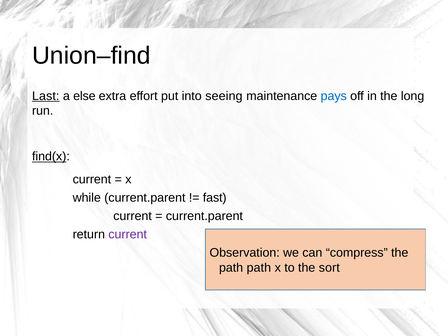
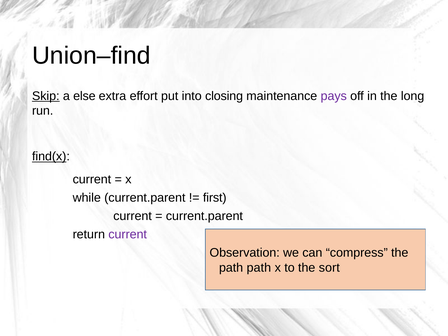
Last: Last -> Skip (46, 96)
seeing: seeing -> closing (224, 96)
pays colour: blue -> purple (334, 96)
fast: fast -> first (215, 198)
